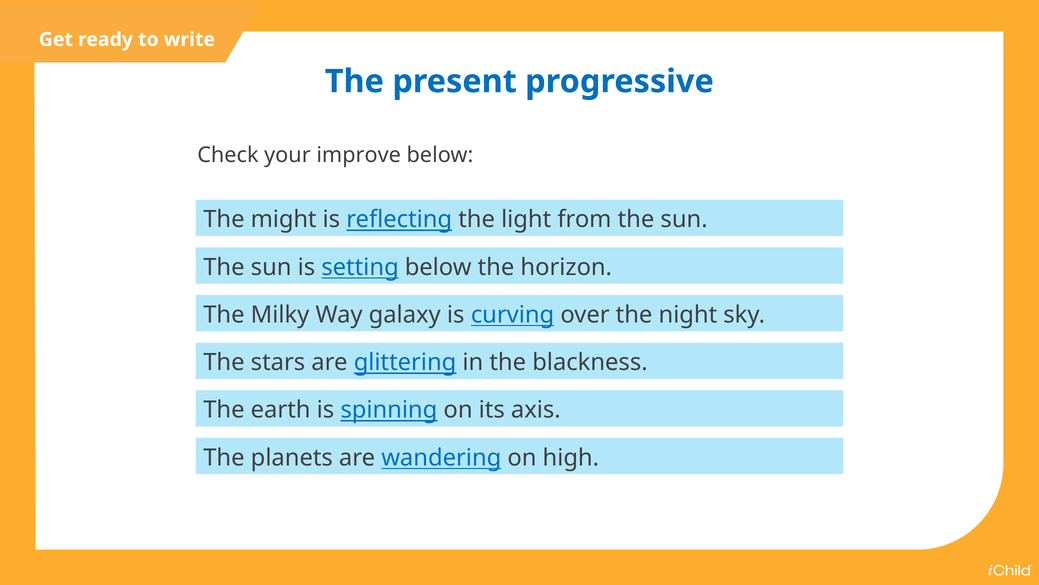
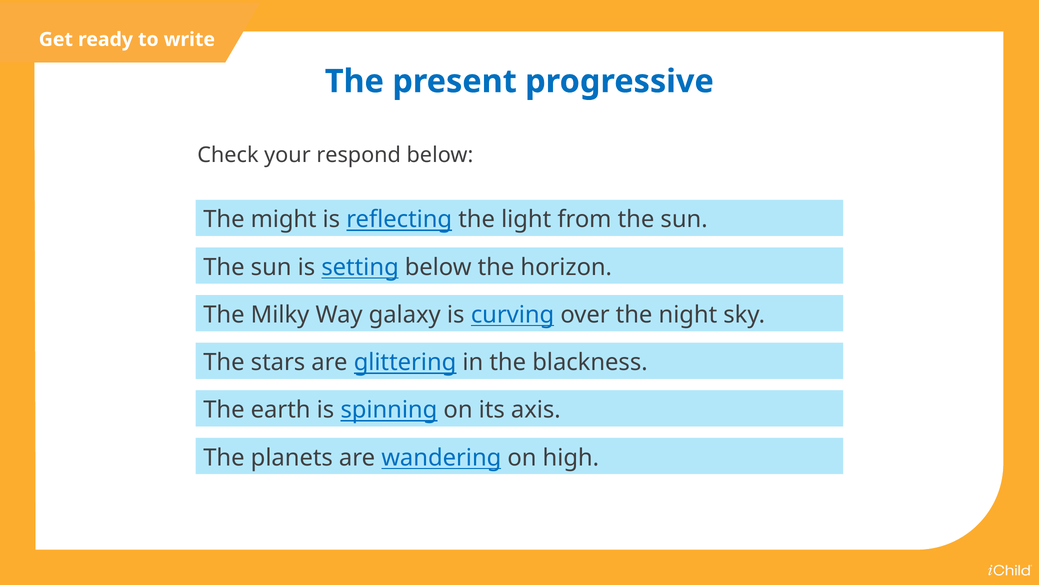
improve: improve -> respond (359, 155)
